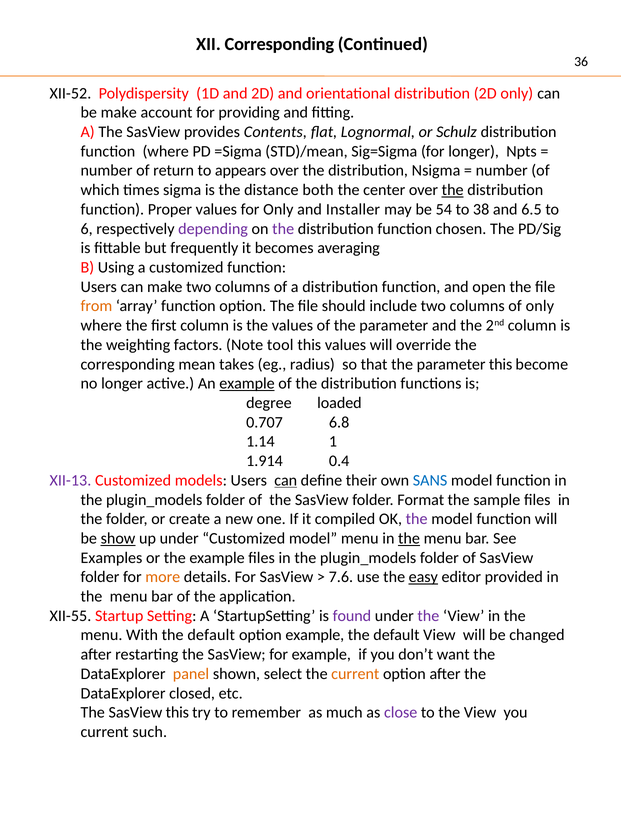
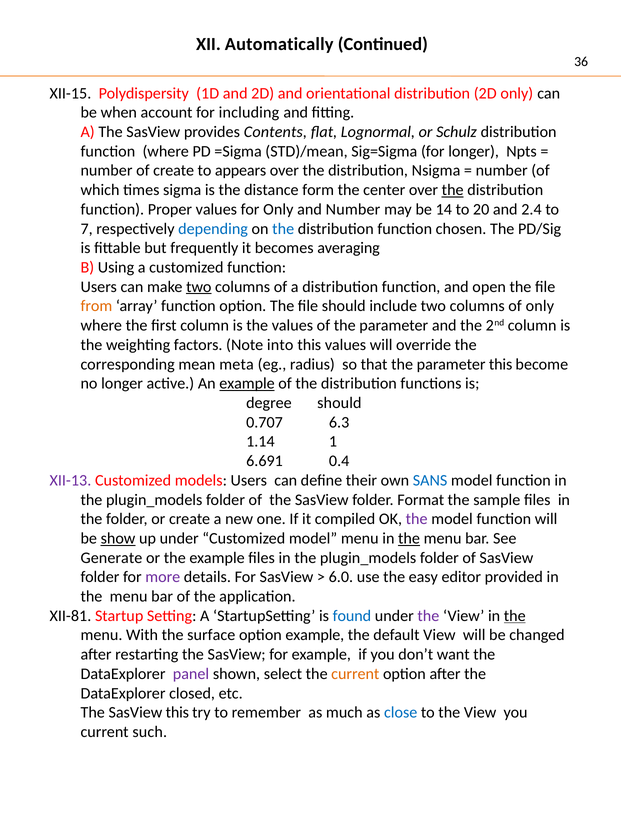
XII Corresponding: Corresponding -> Automatically (279, 44)
XII-52: XII-52 -> XII-15 (70, 93)
be make: make -> when (119, 112)
providing: providing -> including (249, 112)
of return: return -> create (174, 170)
both: both -> form (318, 190)
and Installer: Installer -> Number (353, 209)
54: 54 -> 14 (444, 209)
38: 38 -> 20 (481, 209)
6.5: 6.5 -> 2.4 (531, 209)
6: 6 -> 7 (87, 228)
depending colour: purple -> blue (213, 228)
the colour: purple -> blue (283, 228)
two underline: none -> present (199, 286)
tool: tool -> into (280, 344)
takes: takes -> meta (237, 364)
degree loaded: loaded -> should (339, 402)
6.8: 6.8 -> 6.3 (339, 422)
1.914: 1.914 -> 6.691 (265, 460)
can underline: present -> none (286, 480)
Examples: Examples -> Generate (111, 557)
more colour: orange -> purple (163, 576)
7.6: 7.6 -> 6.0 (341, 576)
easy underline: present -> none (423, 576)
XII-55: XII-55 -> XII-81 (70, 615)
found colour: purple -> blue (352, 615)
the underline: none -> present (515, 615)
With the default: default -> surface (211, 634)
panel colour: orange -> purple (191, 673)
close colour: purple -> blue (401, 712)
